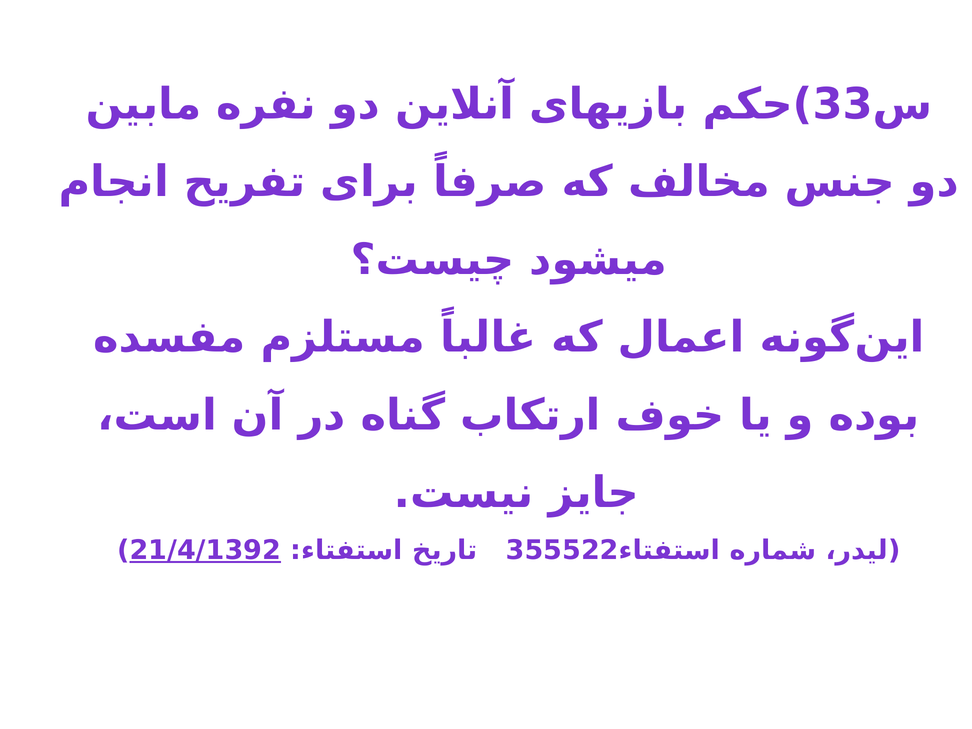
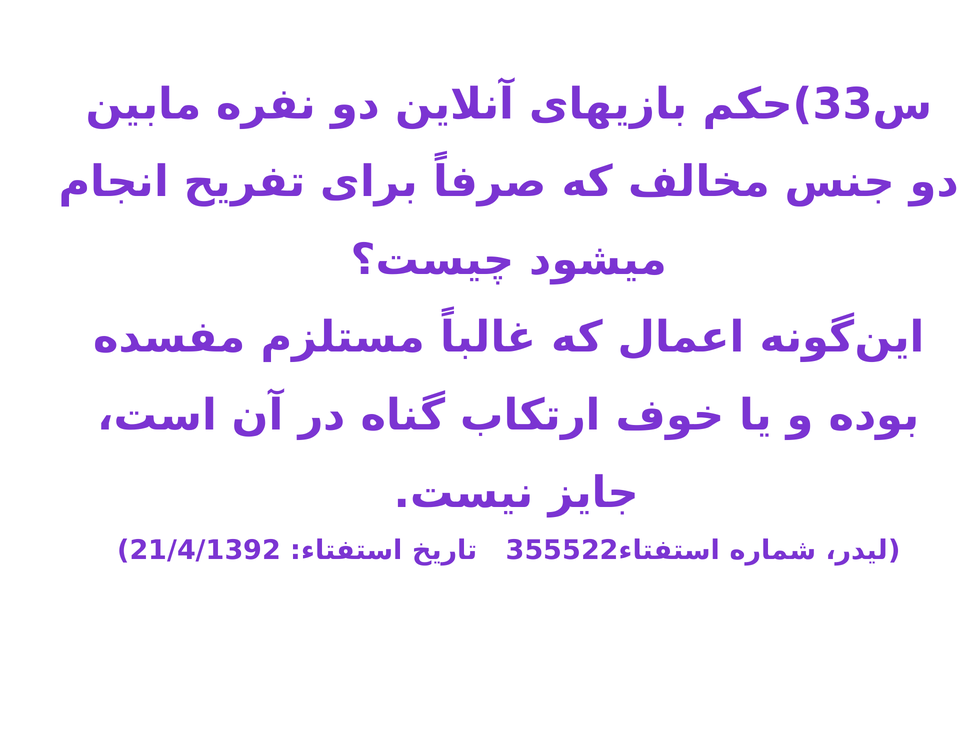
21/4/1392 underline: present -> none (205, 550)
